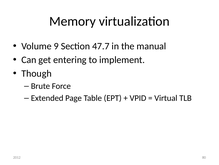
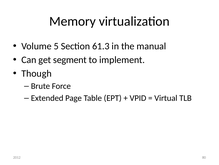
9: 9 -> 5 (56, 46)
47.7: 47.7 -> 61.3 (101, 46)
entering: entering -> segment (70, 60)
